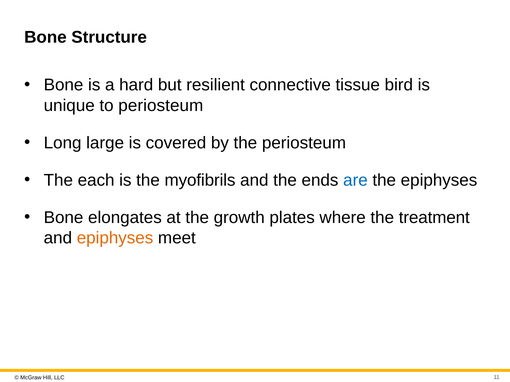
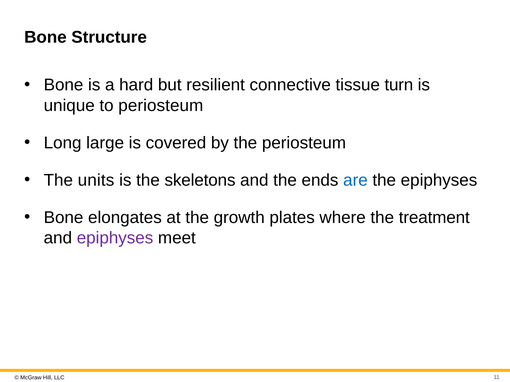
bird: bird -> turn (399, 85)
each: each -> units (96, 180)
myofibrils: myofibrils -> skeletons (200, 180)
epiphyses colour: orange -> purple (115, 238)
